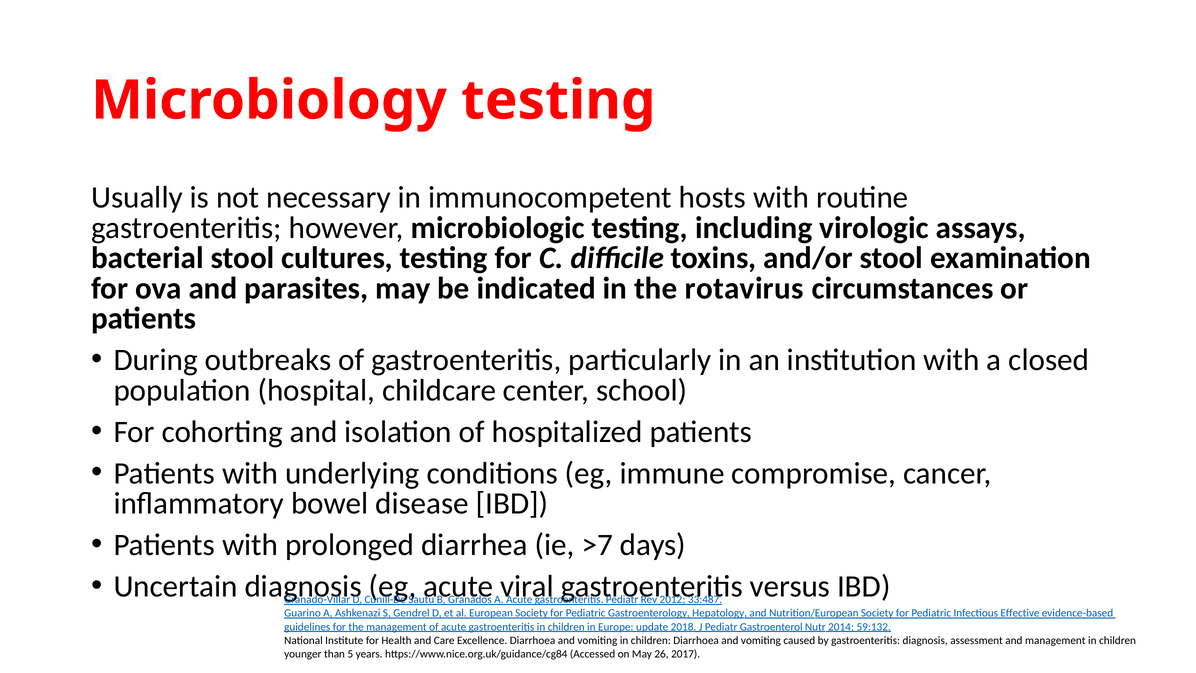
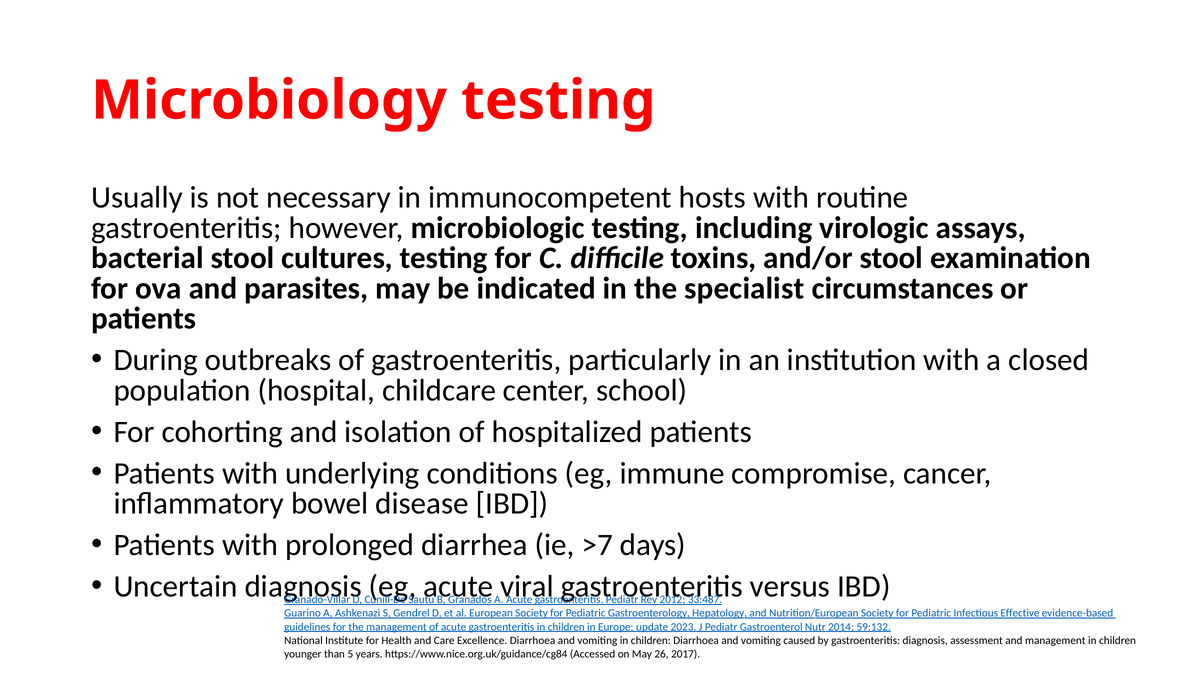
rotavirus: rotavirus -> specialist (744, 288)
2018: 2018 -> 2023 (684, 627)
